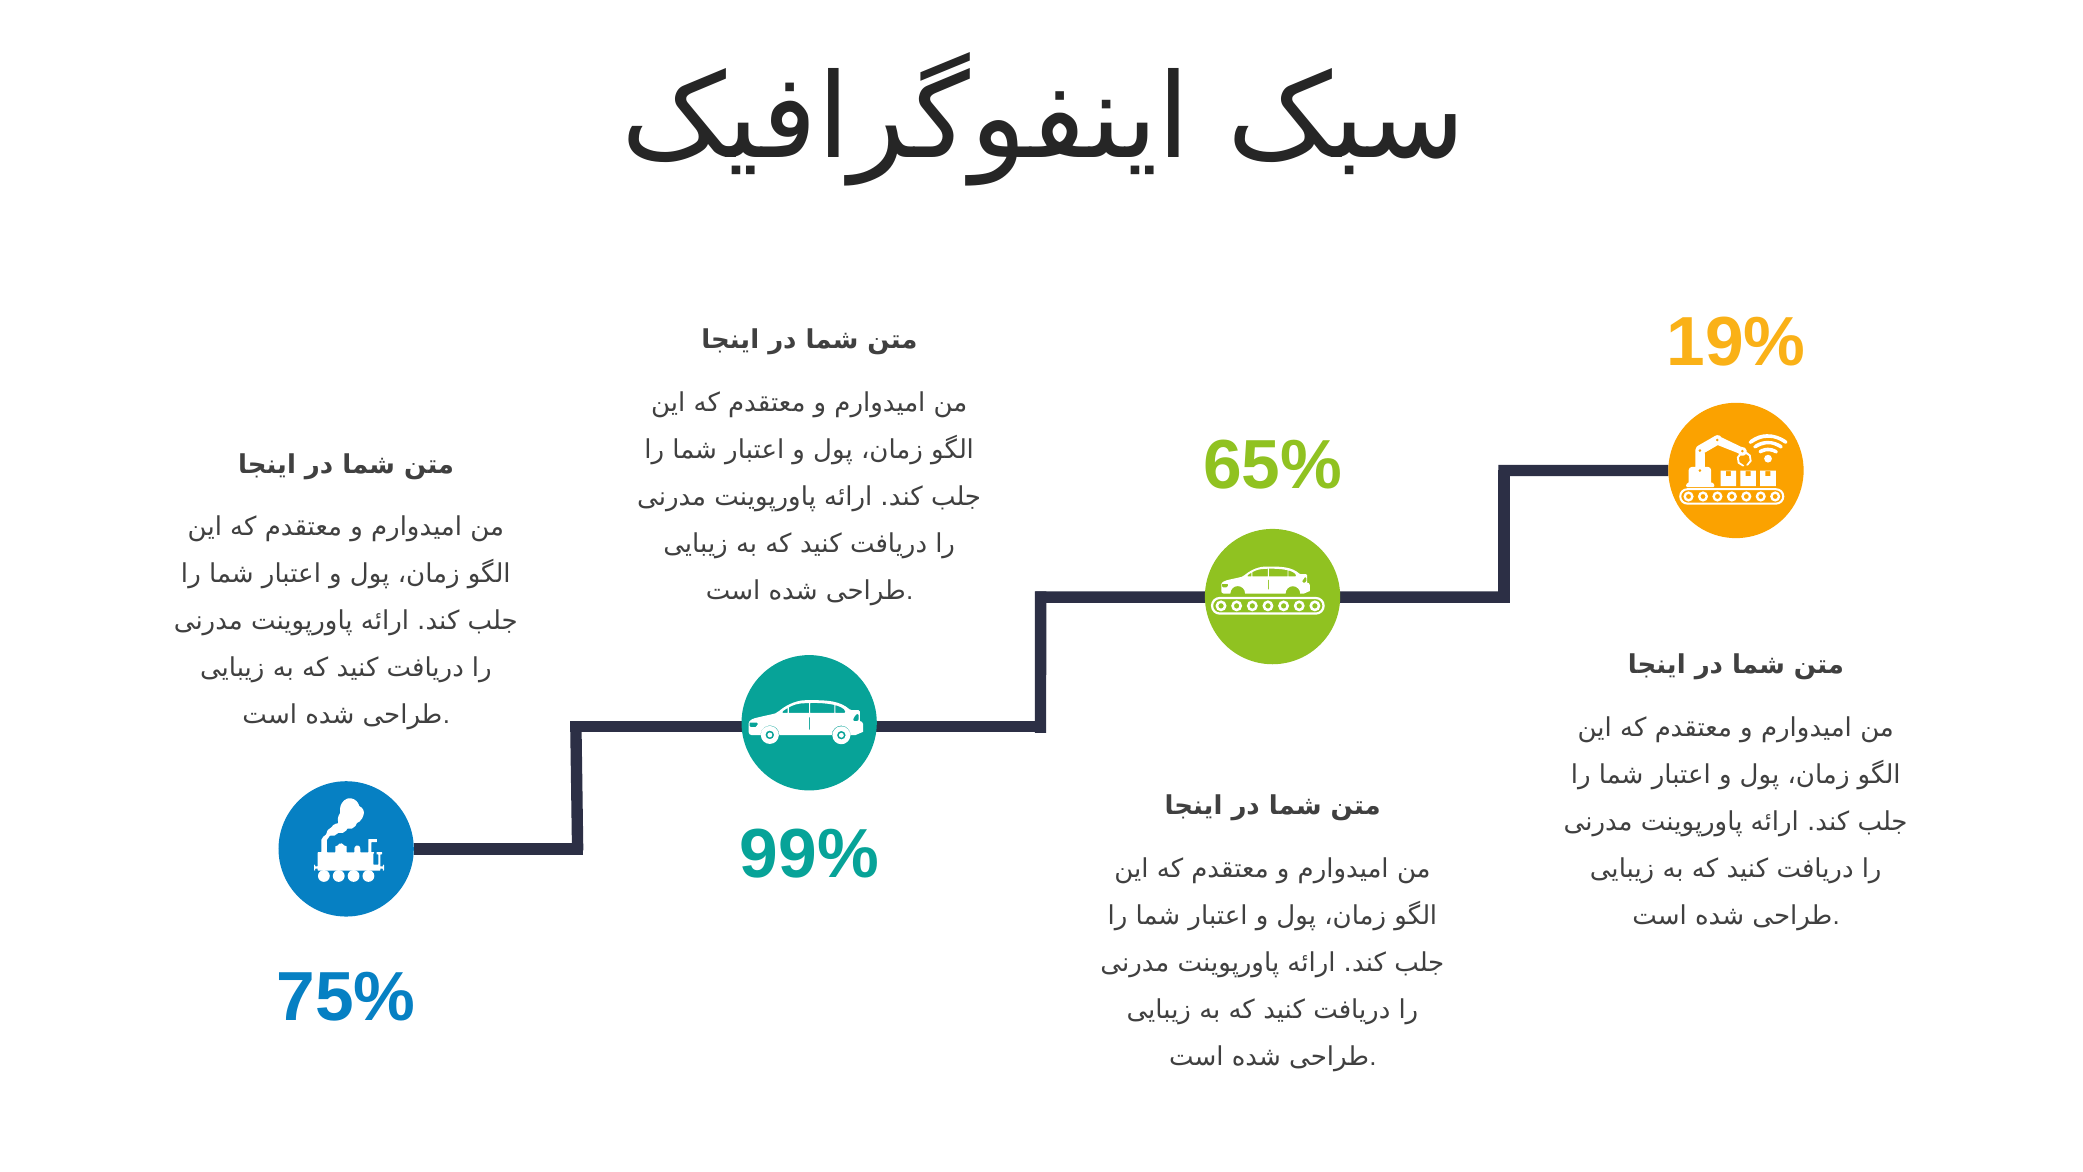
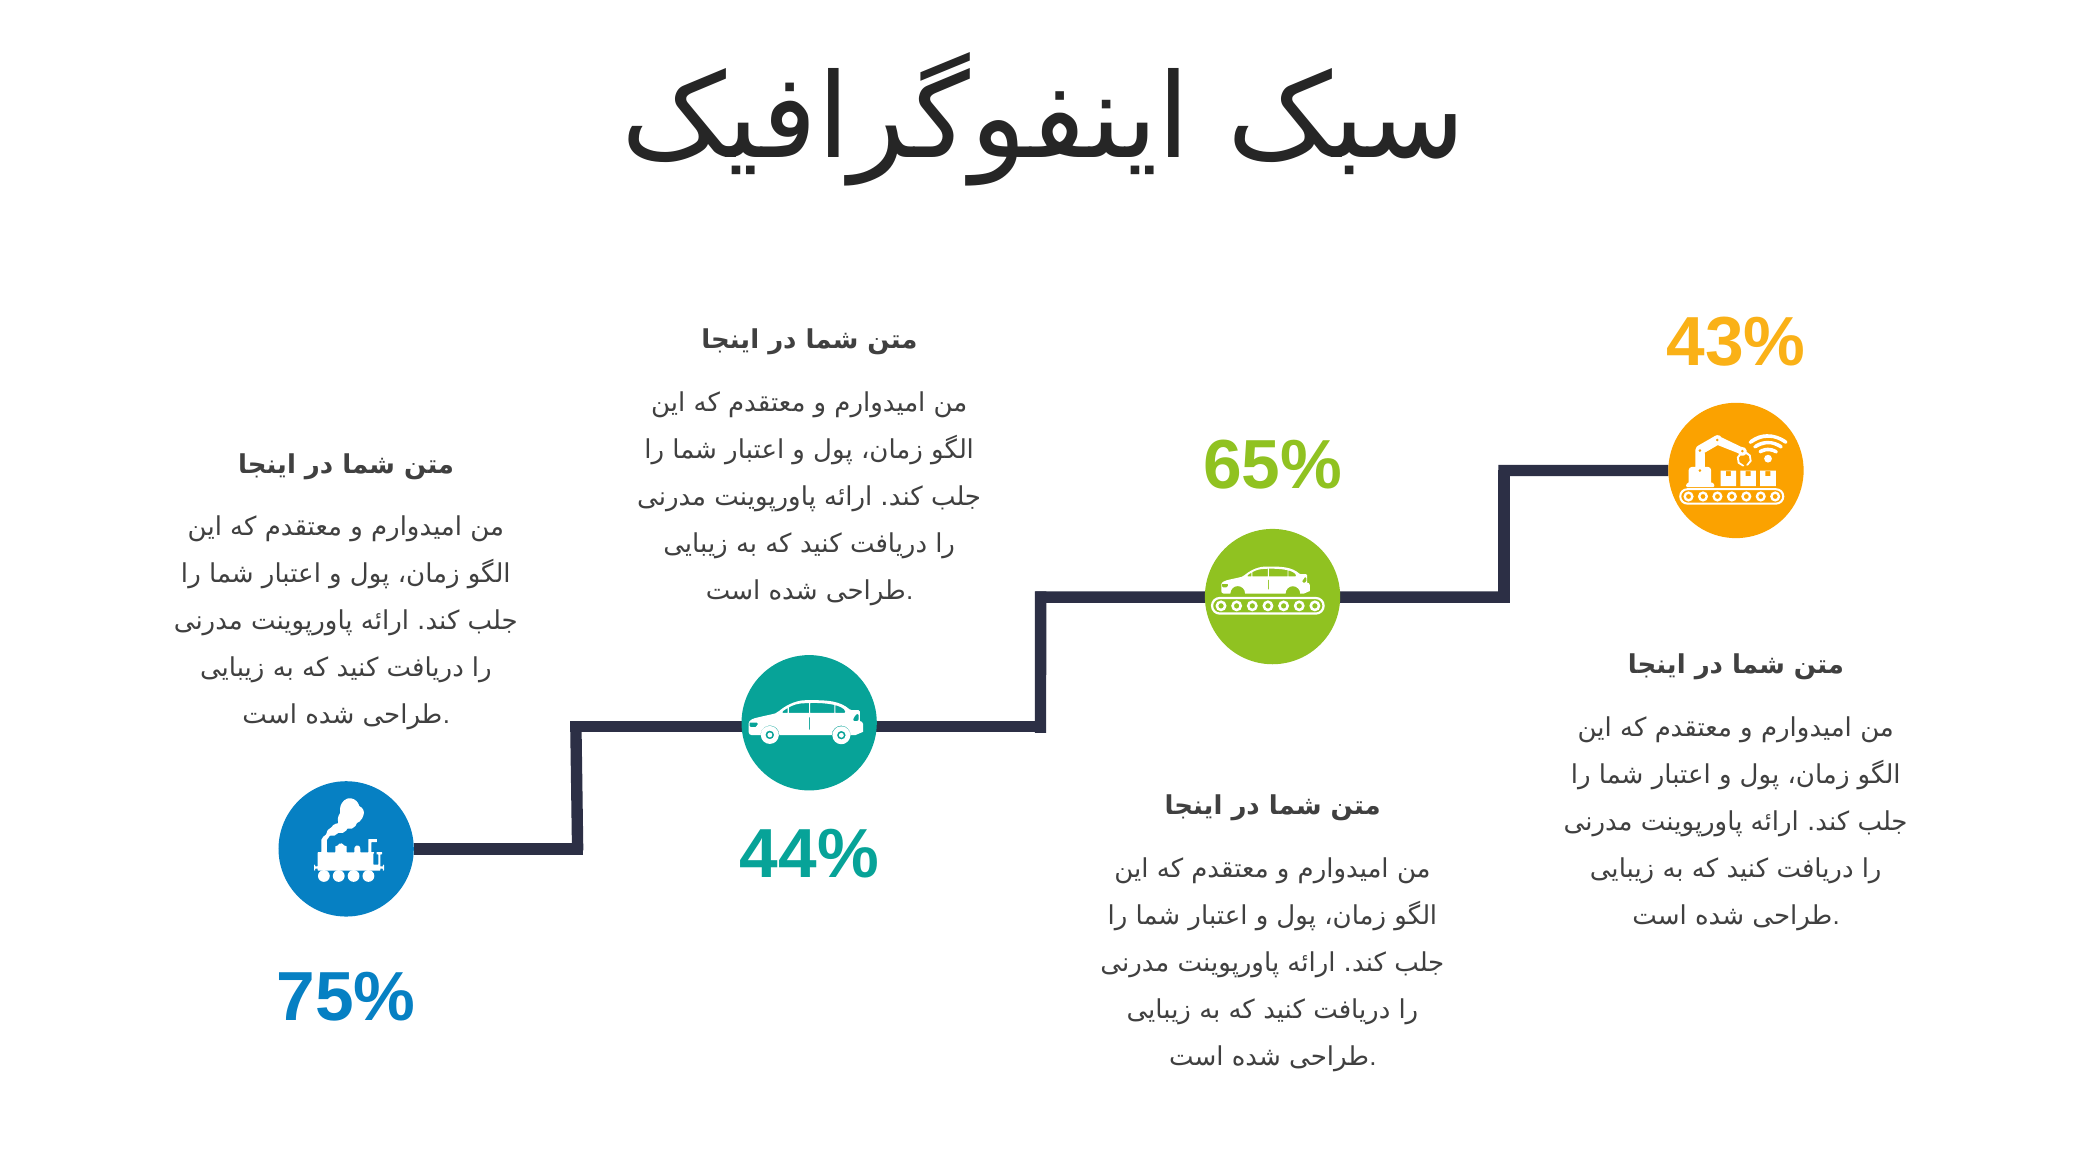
19%: 19% -> 43% (1736, 342)
99%: 99% -> 44% (809, 854)
